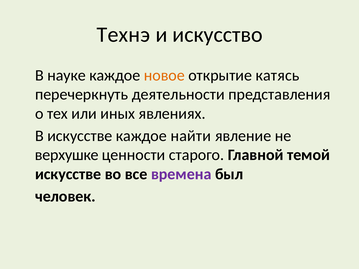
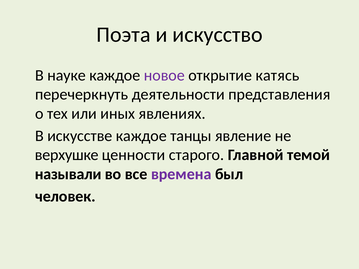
Технэ: Технэ -> Поэта (123, 35)
новое colour: orange -> purple (164, 75)
найти: найти -> танцы (191, 136)
искусстве: искусстве -> называли (68, 174)
